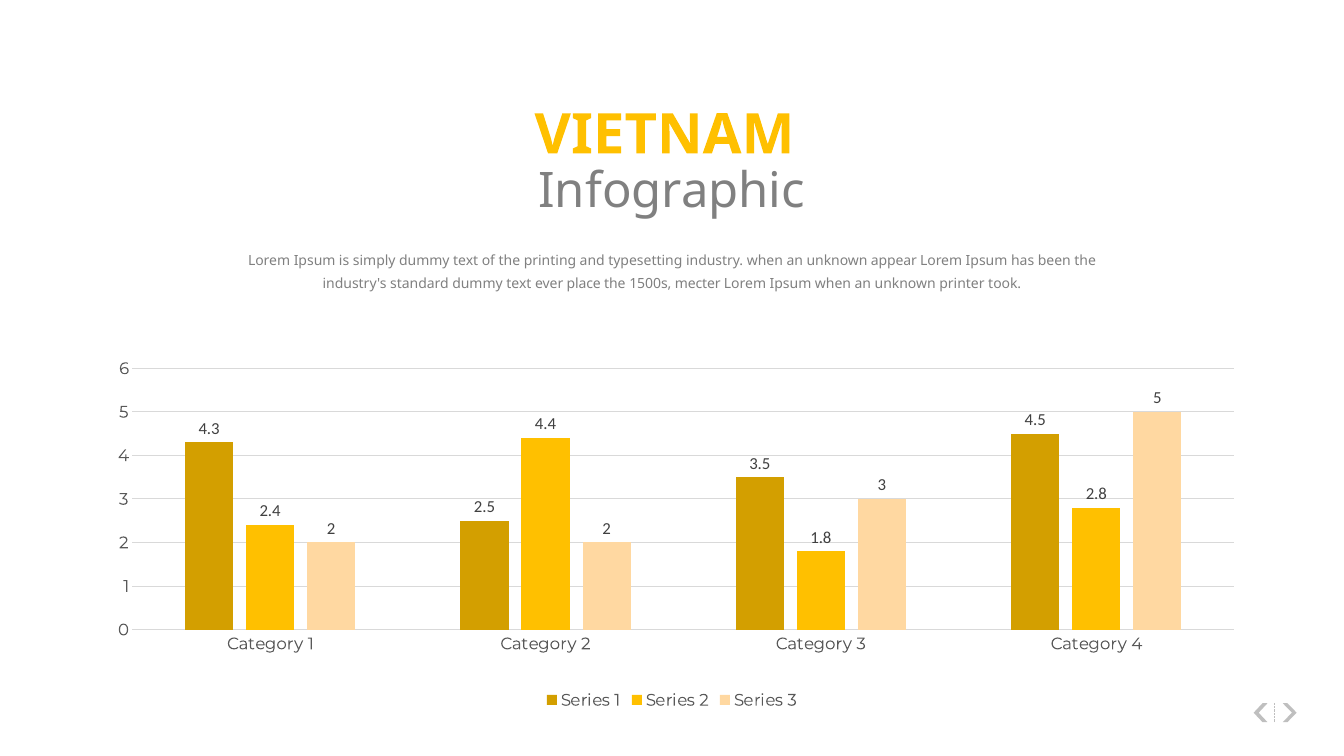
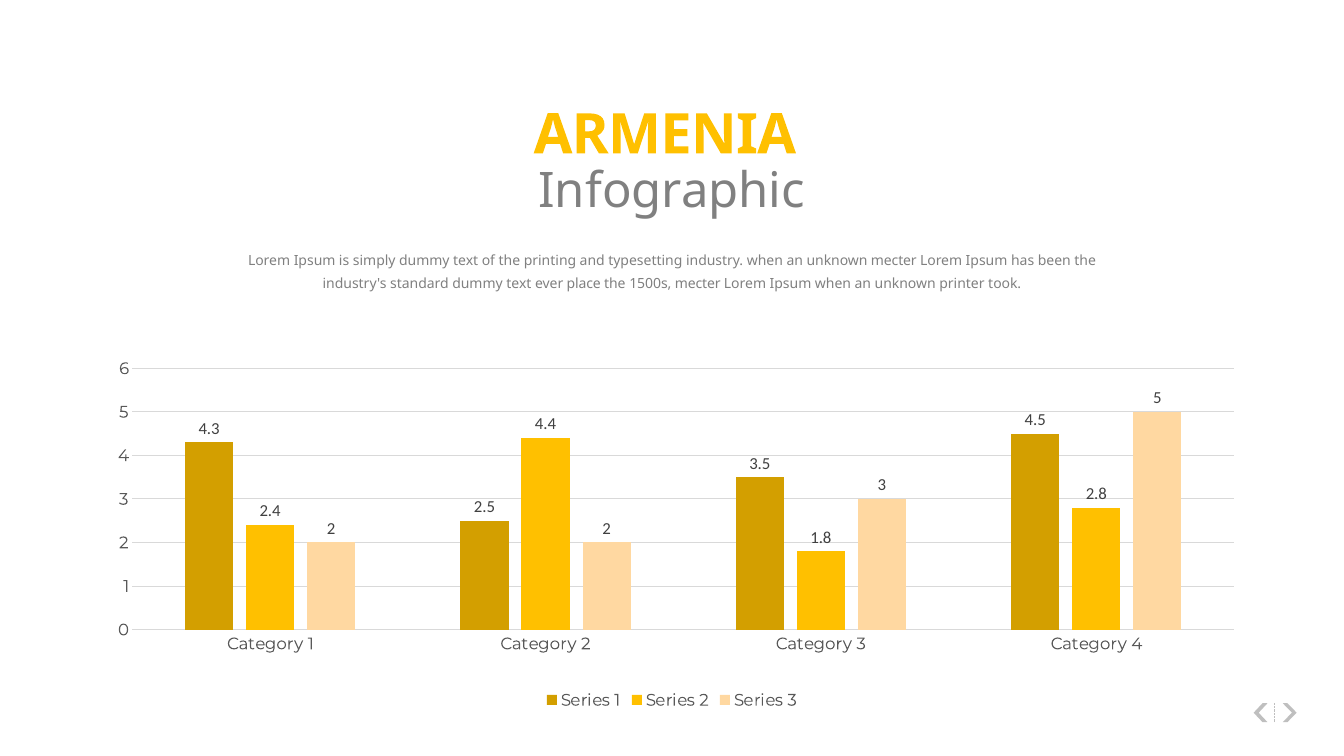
VIETNAM: VIETNAM -> ARMENIA (665, 135)
unknown appear: appear -> mecter (894, 260)
